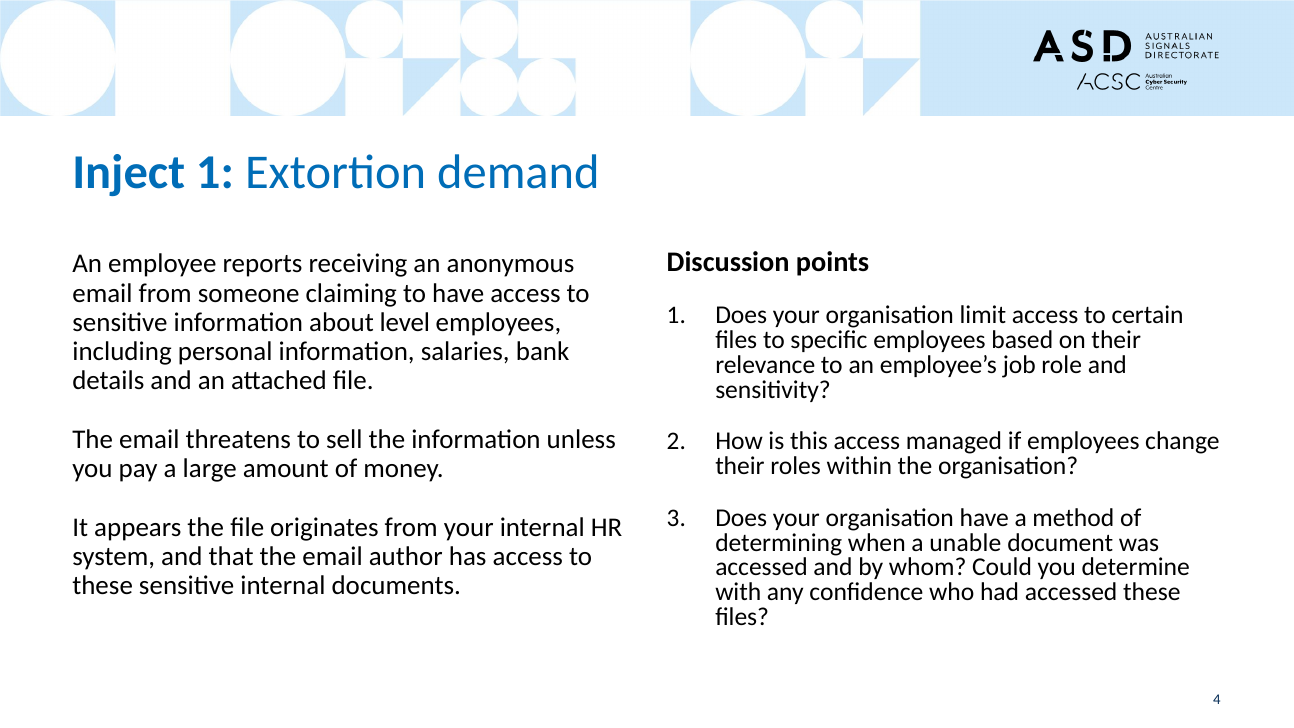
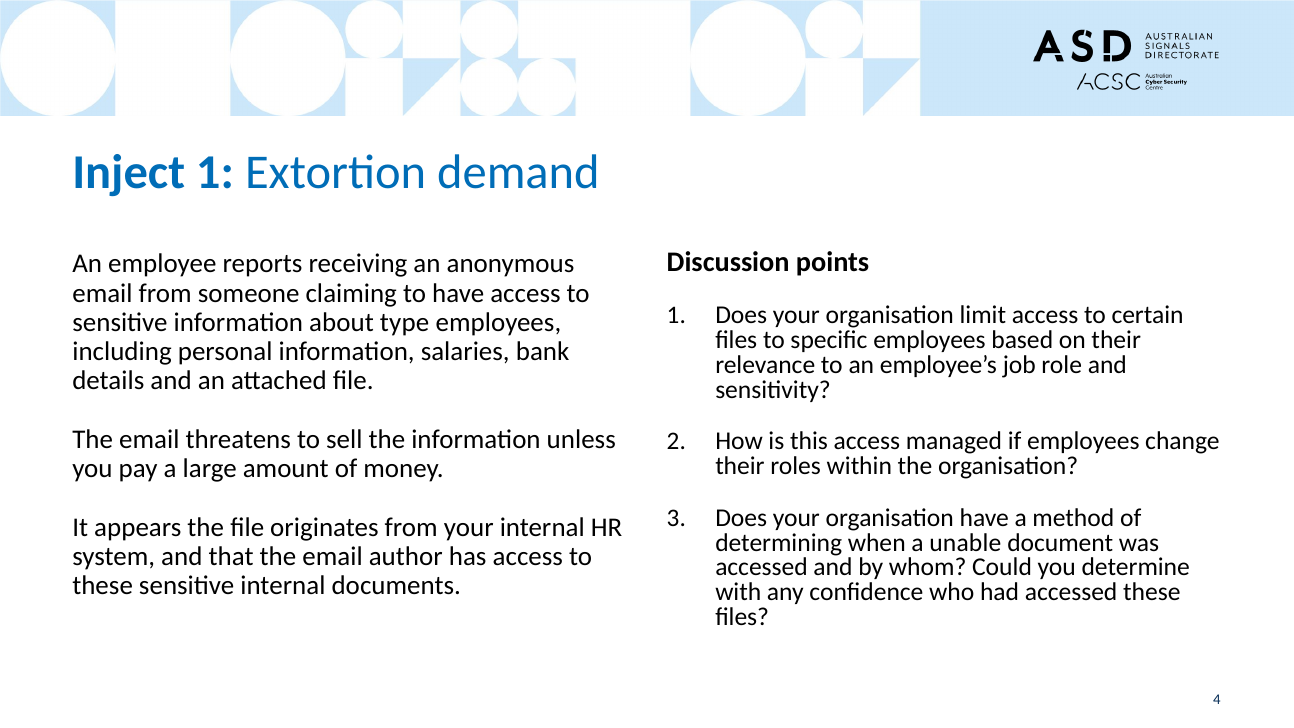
level: level -> type (405, 322)
